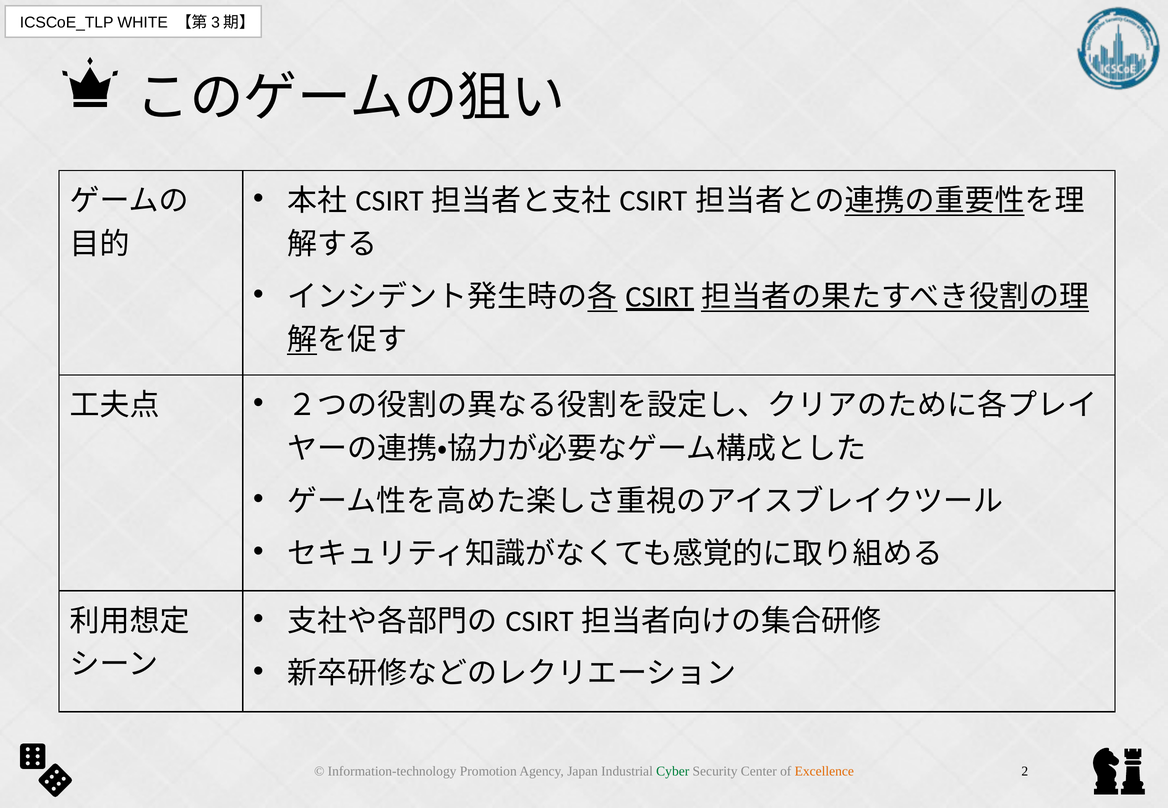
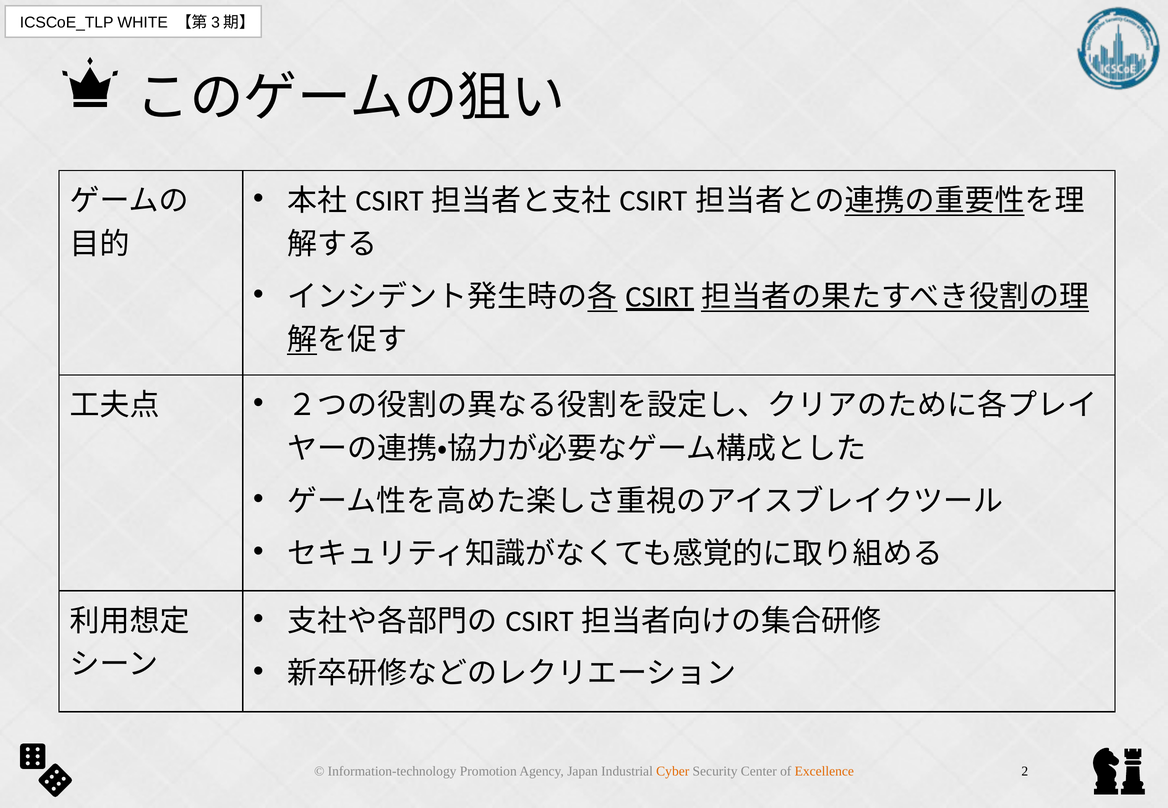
Cyber colour: green -> orange (673, 772)
